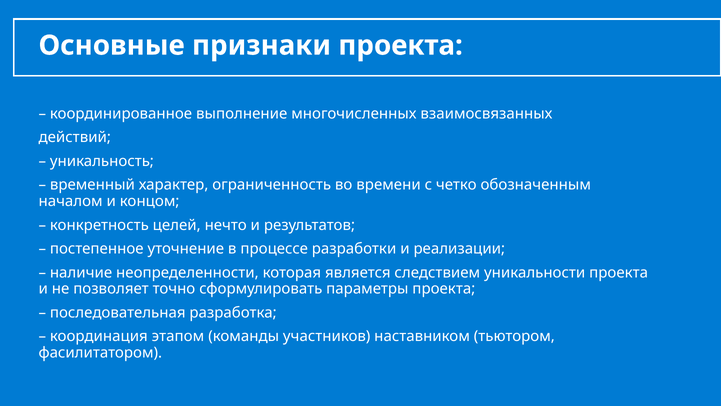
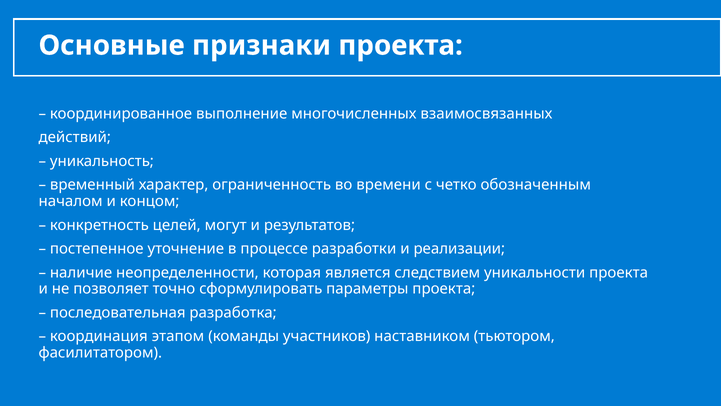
нечто: нечто -> могут (226, 225)
